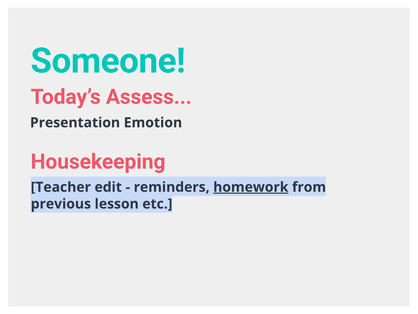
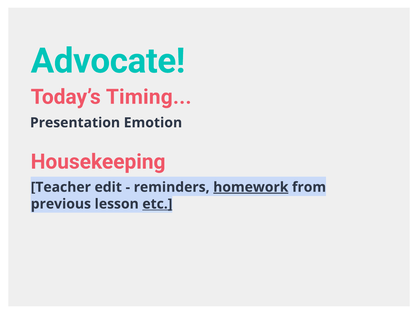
Someone: Someone -> Advocate (108, 61)
Assess: Assess -> Timing (149, 97)
etc underline: none -> present (157, 204)
